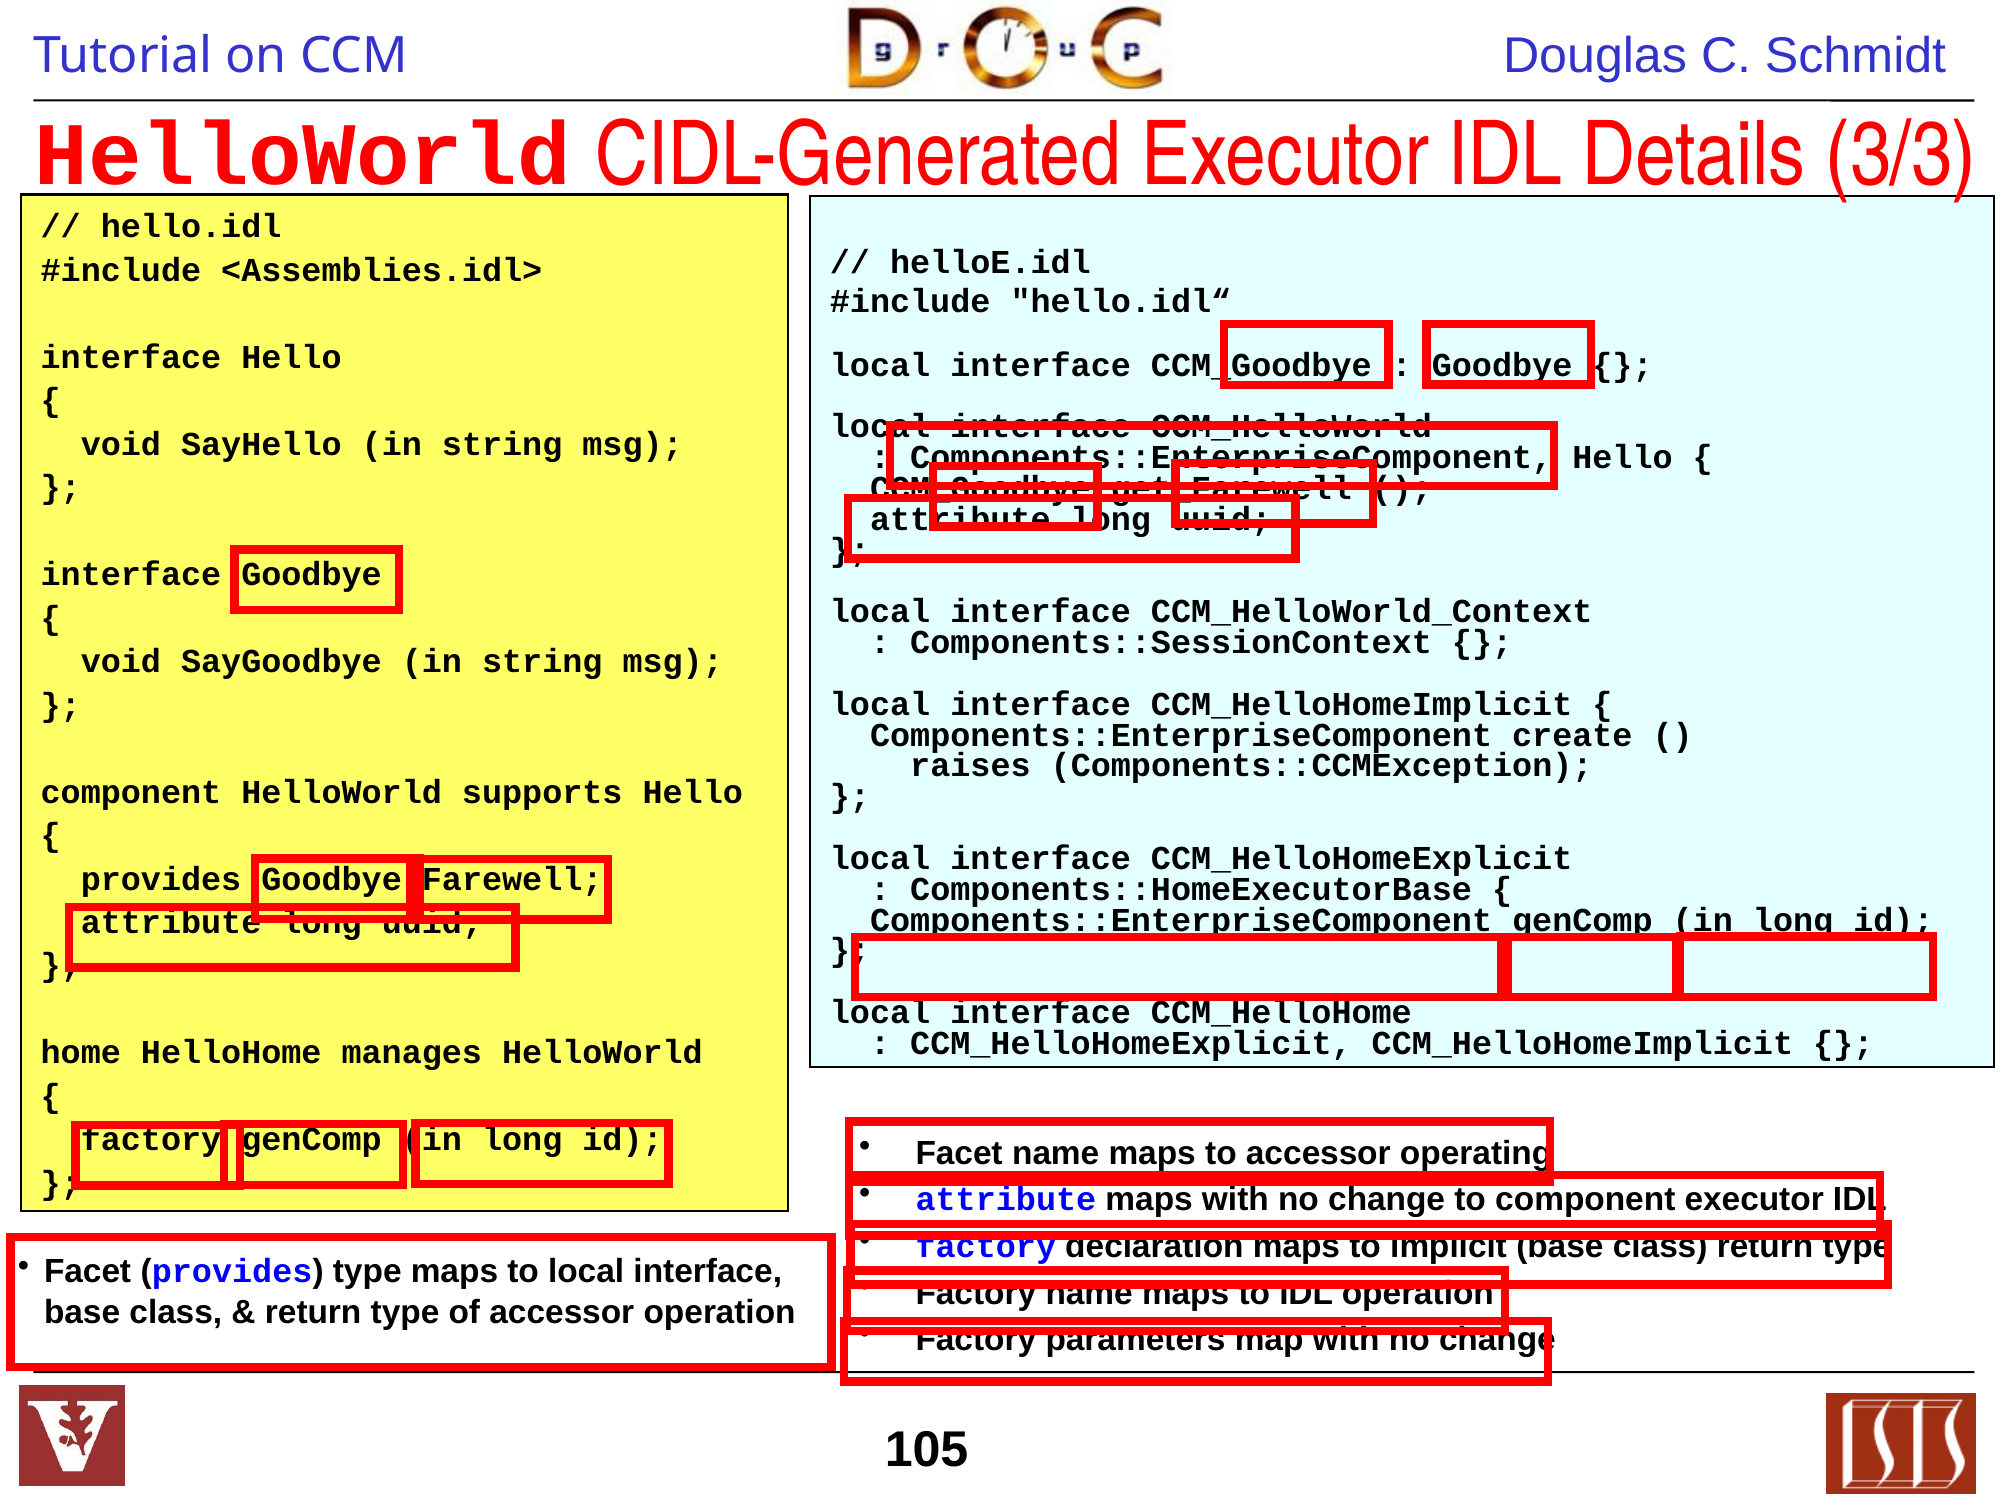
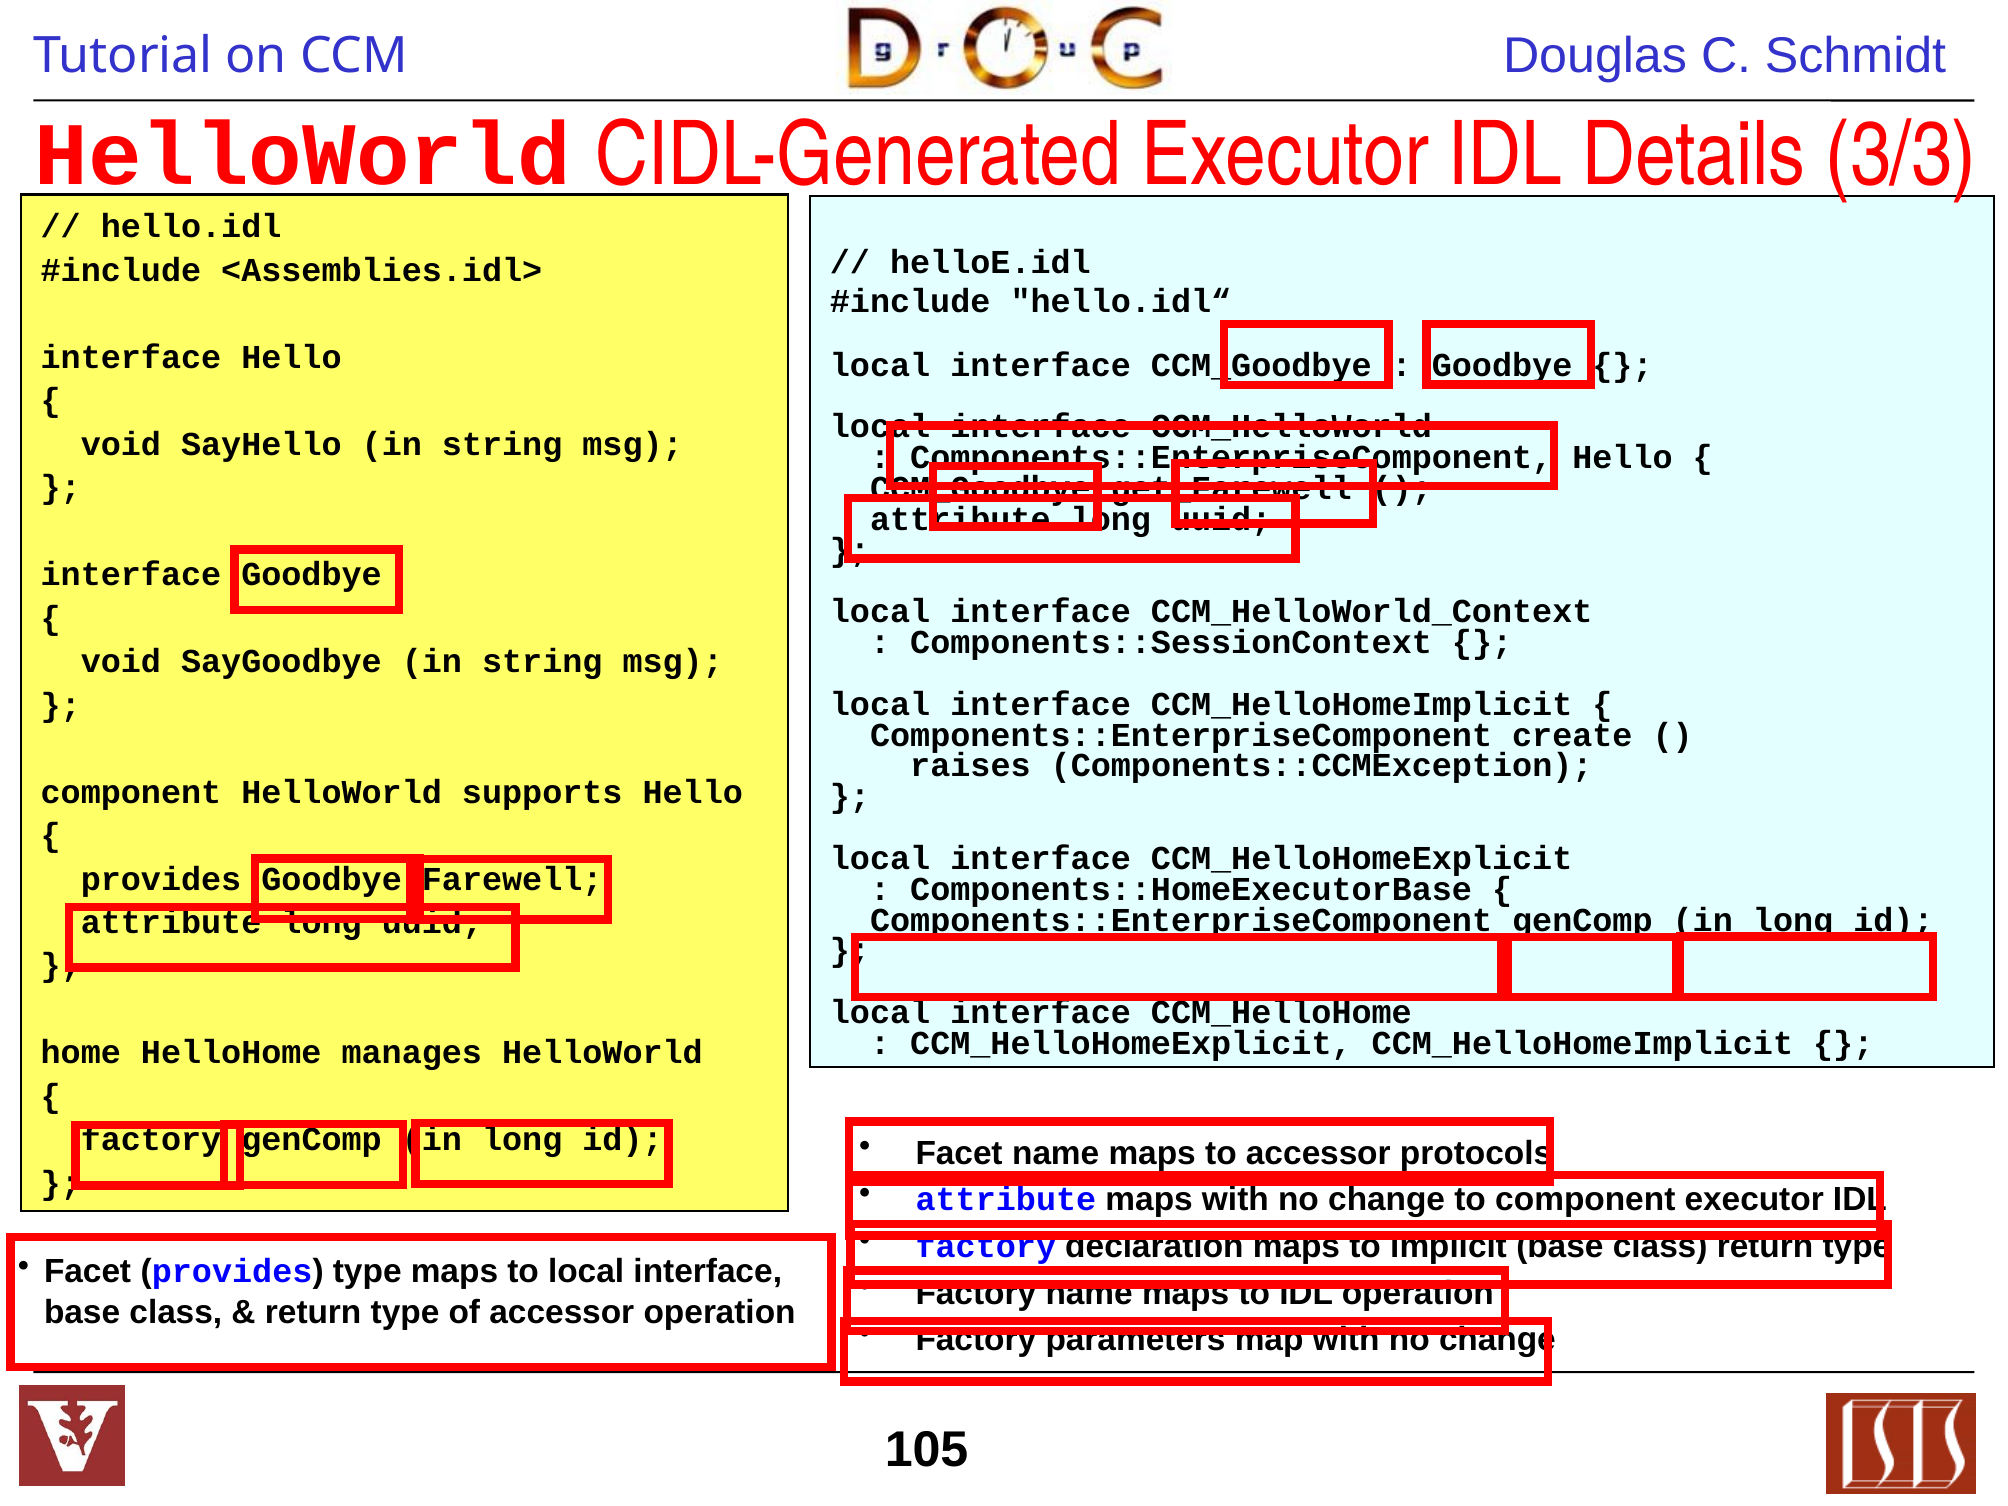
operating: operating -> protocols (1476, 1154)
